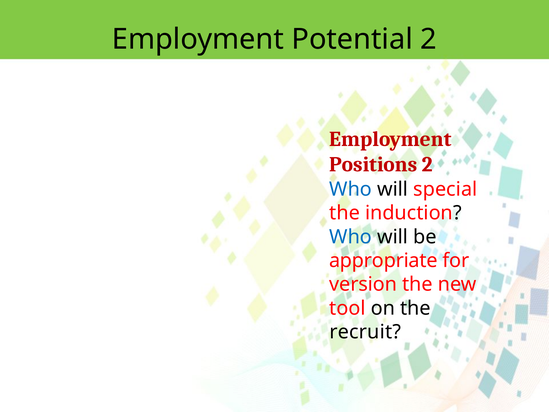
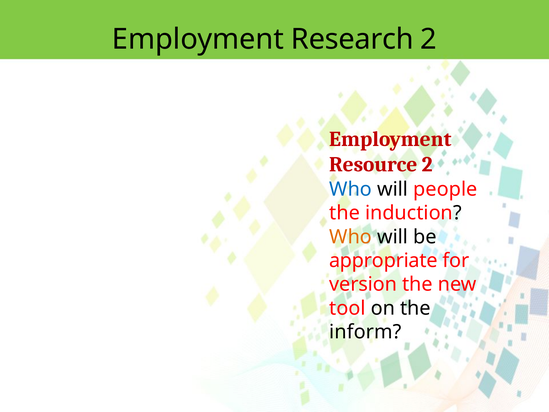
Potential: Potential -> Research (352, 39)
Positions: Positions -> Resource (373, 165)
special: special -> people (445, 189)
Who colour: blue -> orange (351, 237)
recruit: recruit -> inform (365, 332)
